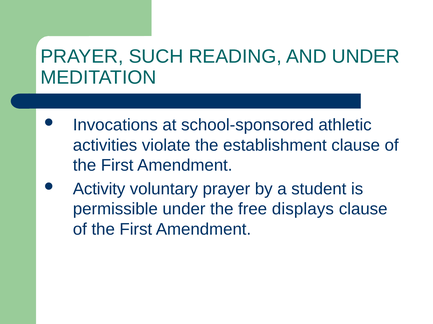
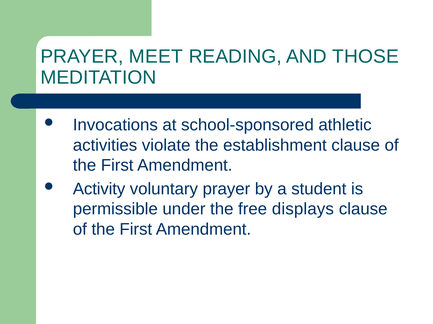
SUCH: SUCH -> MEET (156, 57)
AND UNDER: UNDER -> THOSE (366, 57)
